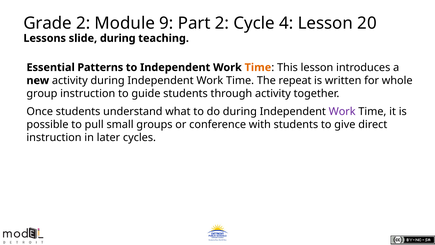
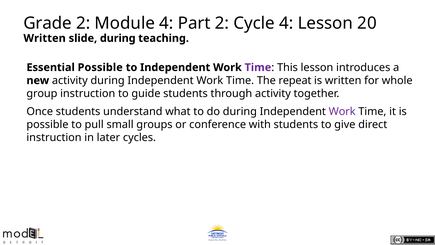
Module 9: 9 -> 4 (166, 23)
Lessons: Lessons -> Written (45, 38)
Essential Patterns: Patterns -> Possible (100, 67)
Time colour: orange -> purple (258, 67)
